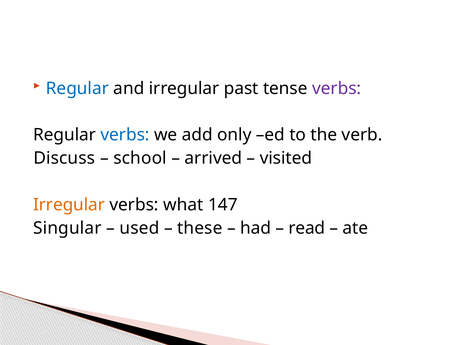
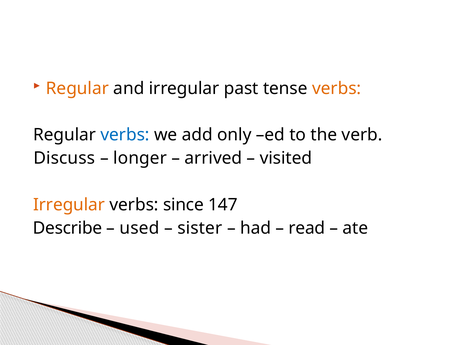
Regular colour: blue -> orange (77, 88)
verbs colour: purple -> orange (337, 88)
school: school -> longer (140, 158)
what: what -> since (183, 205)
Singular: Singular -> Describe (68, 228)
these: these -> sister (200, 228)
